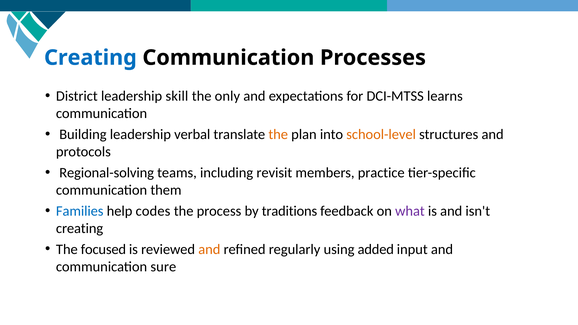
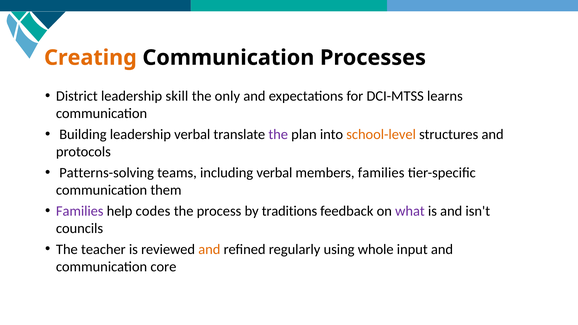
Creating colour: blue -> orange (90, 58)
the colour: orange -> purple (278, 135)
Regional-solving: Regional-solving -> Patterns-solving (107, 173)
including revisit: revisit -> verbal (274, 173)
members practice: practice -> families (381, 173)
Families colour: blue -> purple (80, 211)
creating: creating -> councils (80, 228)
focused: focused -> teacher (103, 249)
added: added -> whole (376, 249)
sure: sure -> core (163, 267)
